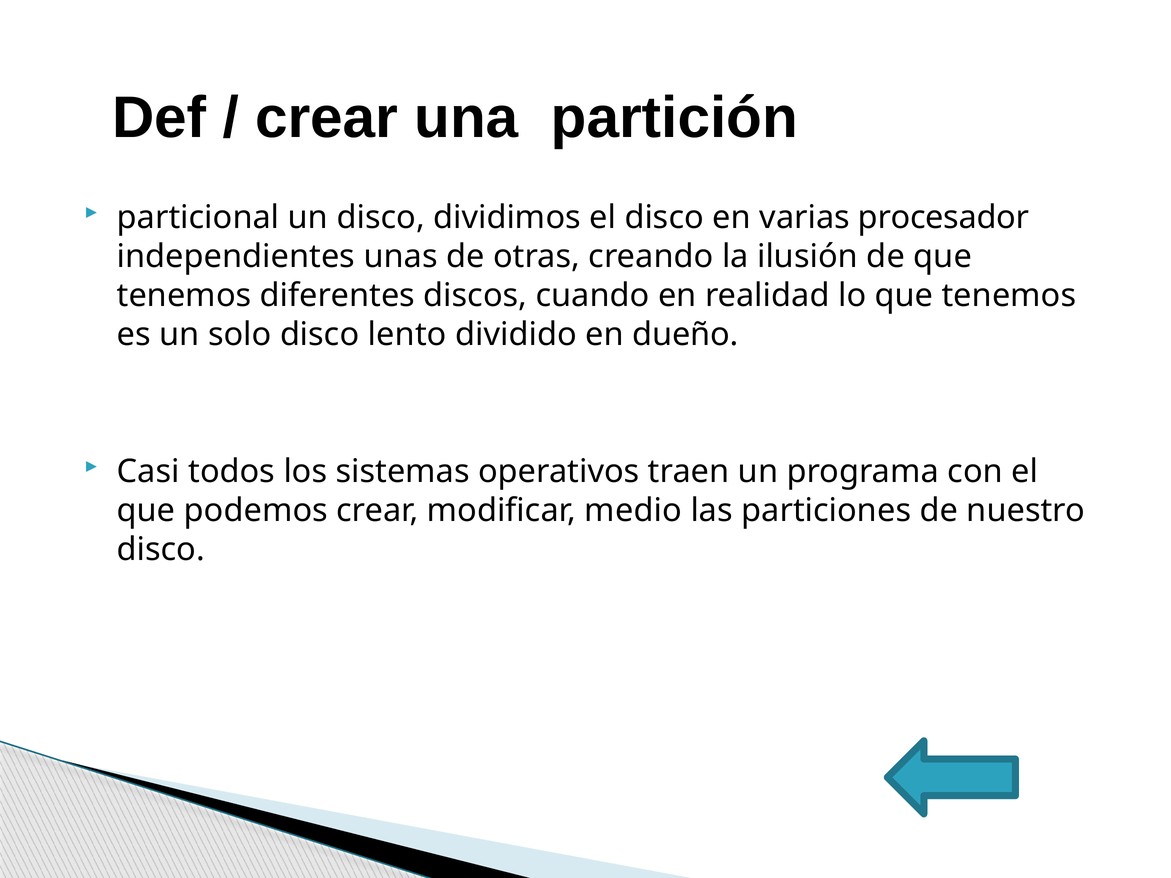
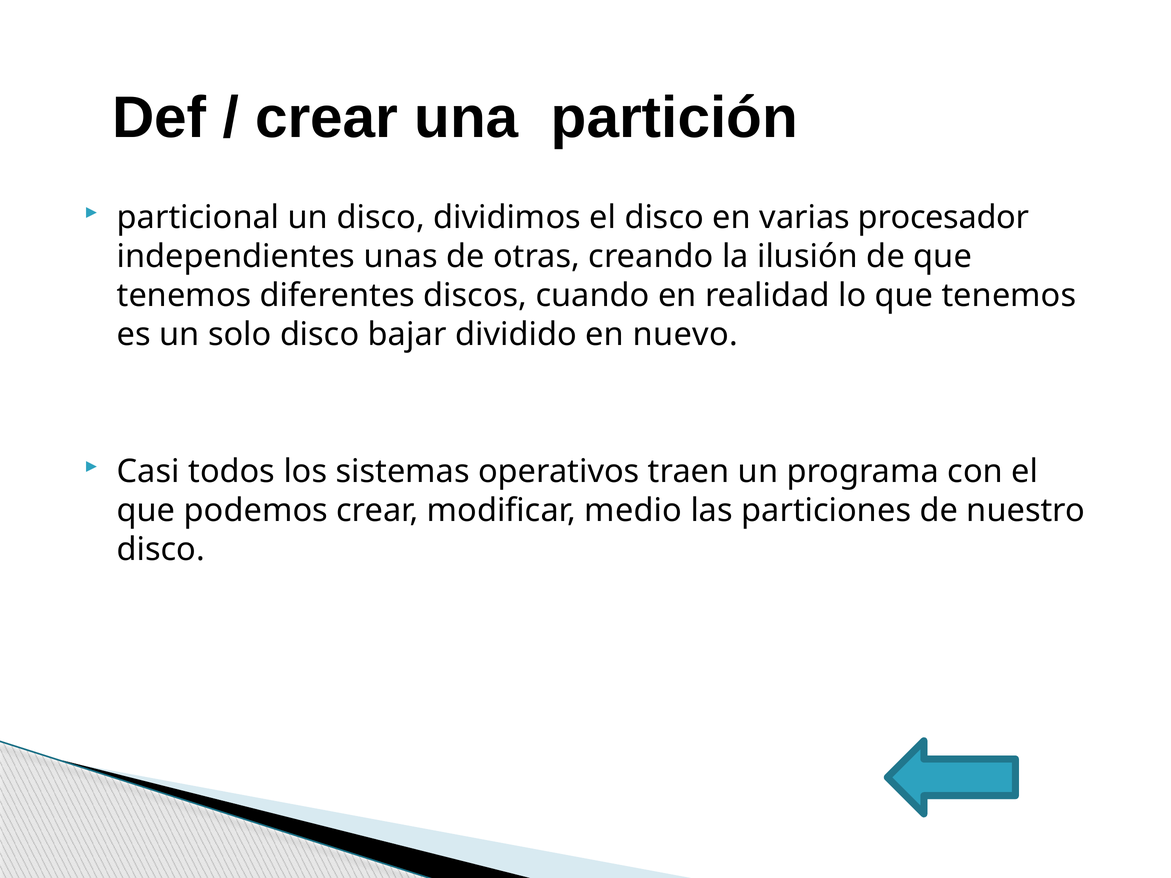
lento: lento -> bajar (407, 335)
dueño: dueño -> nuevo (685, 335)
